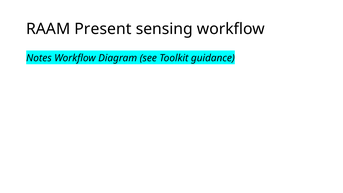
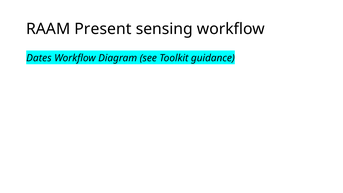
Notes: Notes -> Dates (39, 58)
